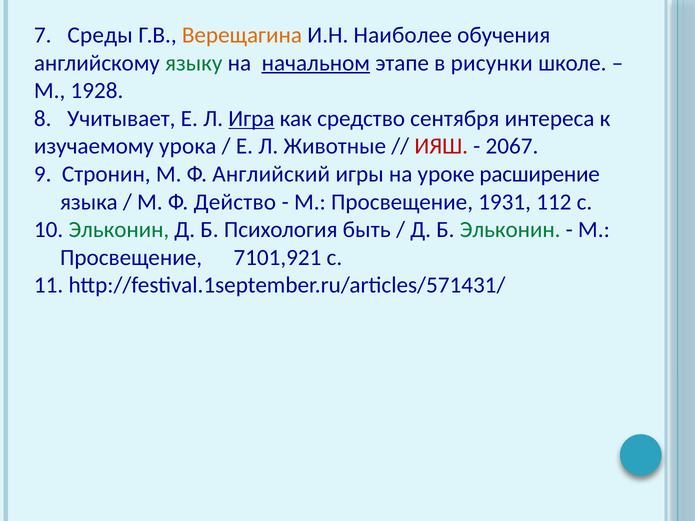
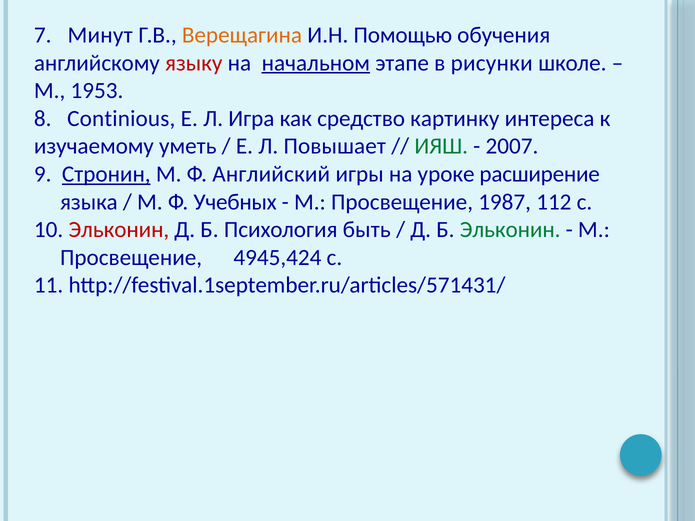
Среды: Среды -> Минут (100, 35)
Наиболее: Наиболее -> Помощью (403, 35)
языку colour: green -> red (194, 63)
1928: 1928 -> 1953 (97, 91)
Учитывает: Учитывает -> Continious (121, 119)
Игра underline: present -> none (251, 119)
сентября: сентября -> картинку (455, 119)
урока: урока -> уметь (188, 146)
Животные: Животные -> Повышает (335, 146)
ИЯШ colour: red -> green (441, 146)
2067: 2067 -> 2007 (512, 146)
Стронин underline: none -> present (106, 174)
Действо: Действо -> Учебных (235, 202)
1931: 1931 -> 1987 (505, 202)
Эльконин colour: green -> red (119, 230)
7101,921: 7101,921 -> 4945,424 (277, 258)
